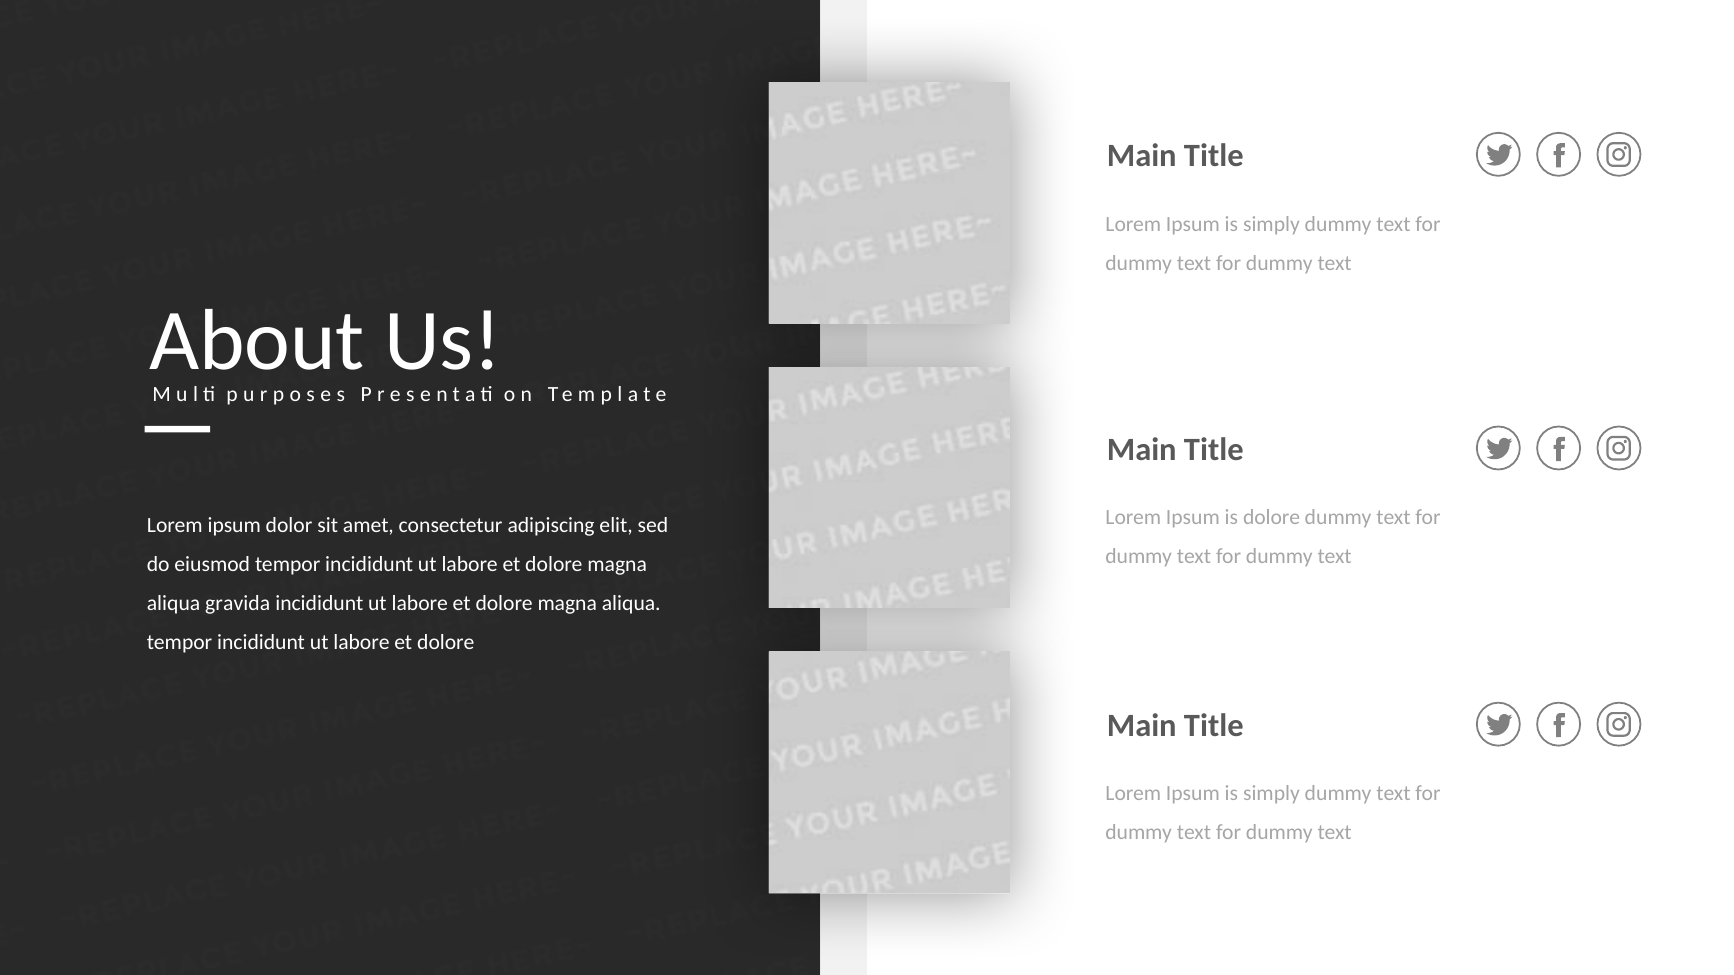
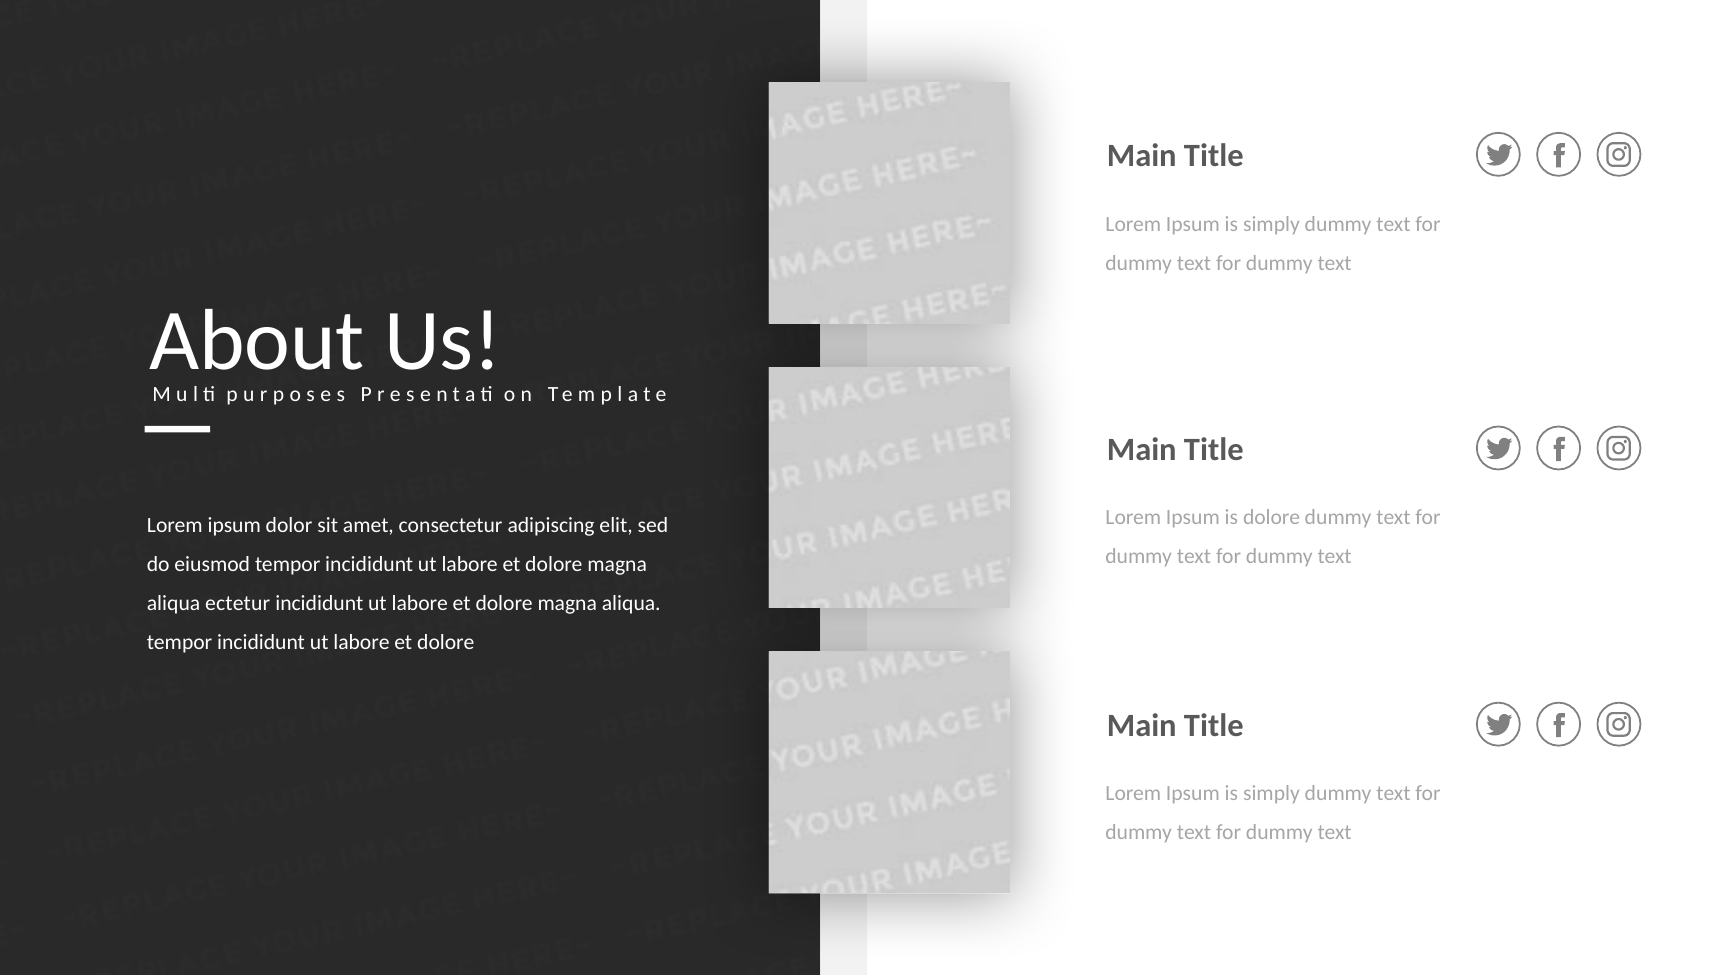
gravida: gravida -> ectetur (238, 604)
